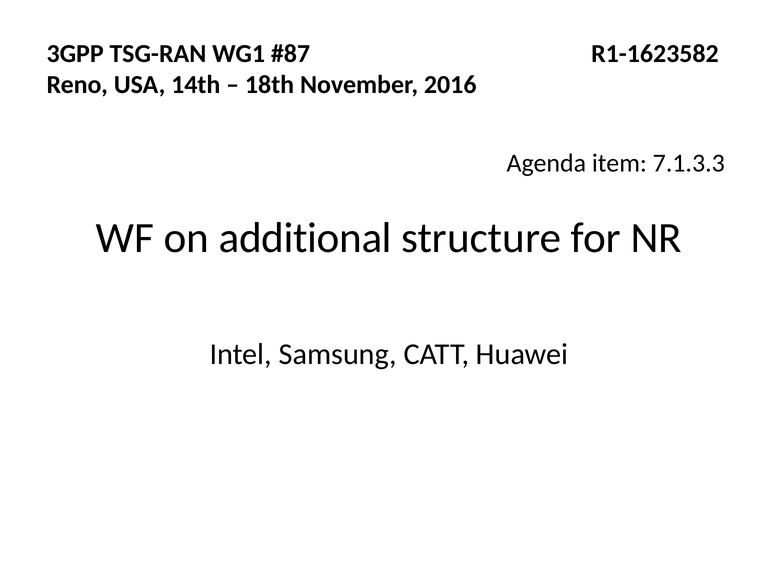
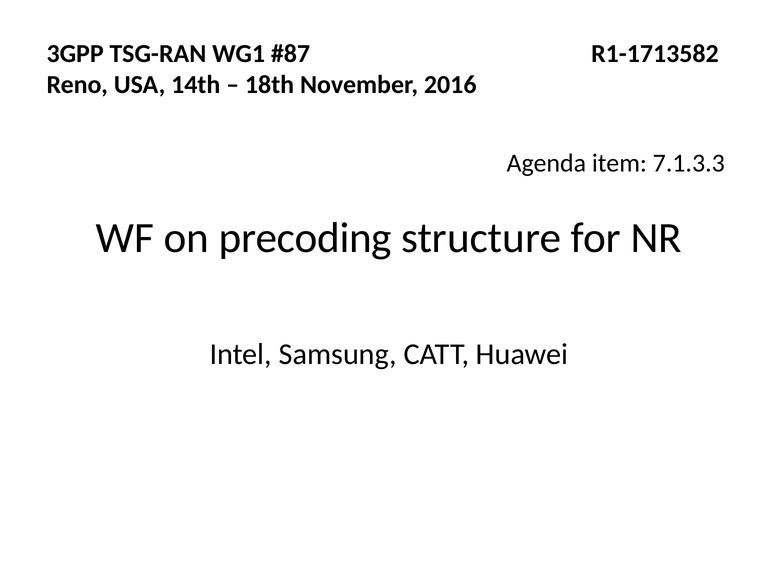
R1-1623582: R1-1623582 -> R1-1713582 (655, 54)
additional: additional -> precoding (305, 238)
